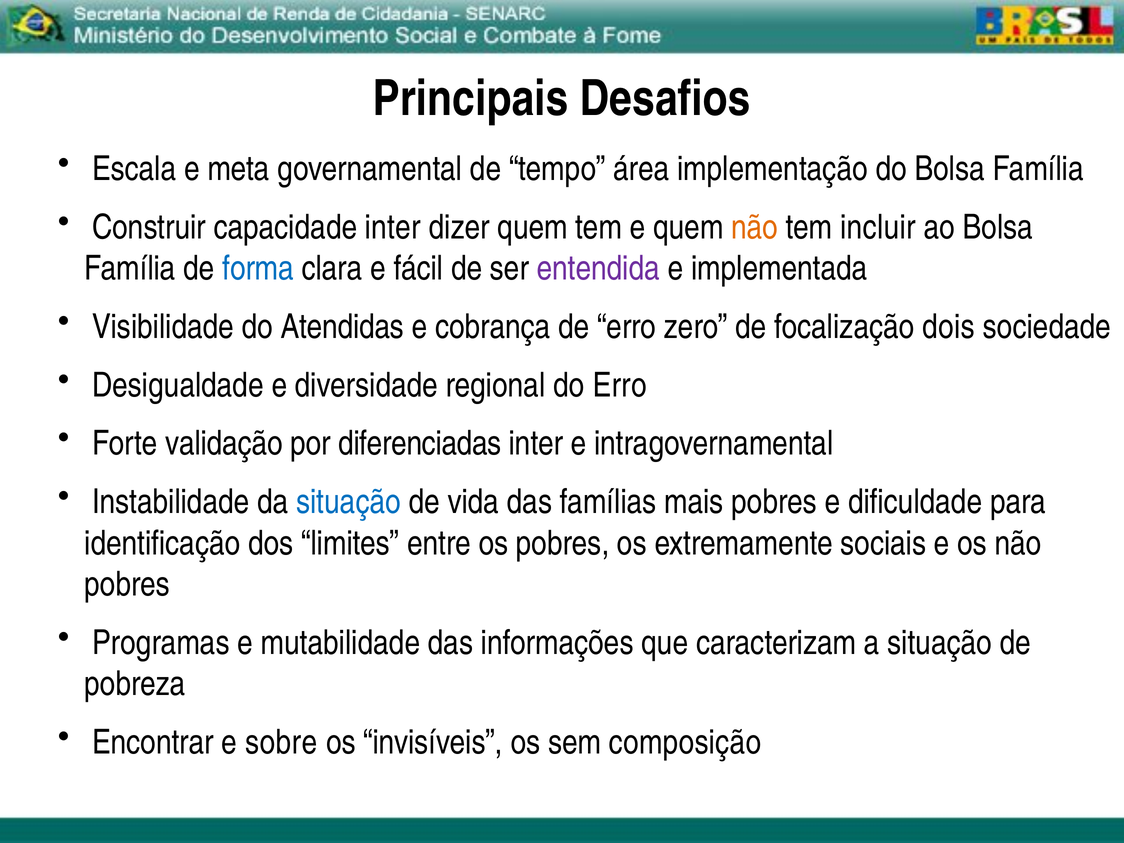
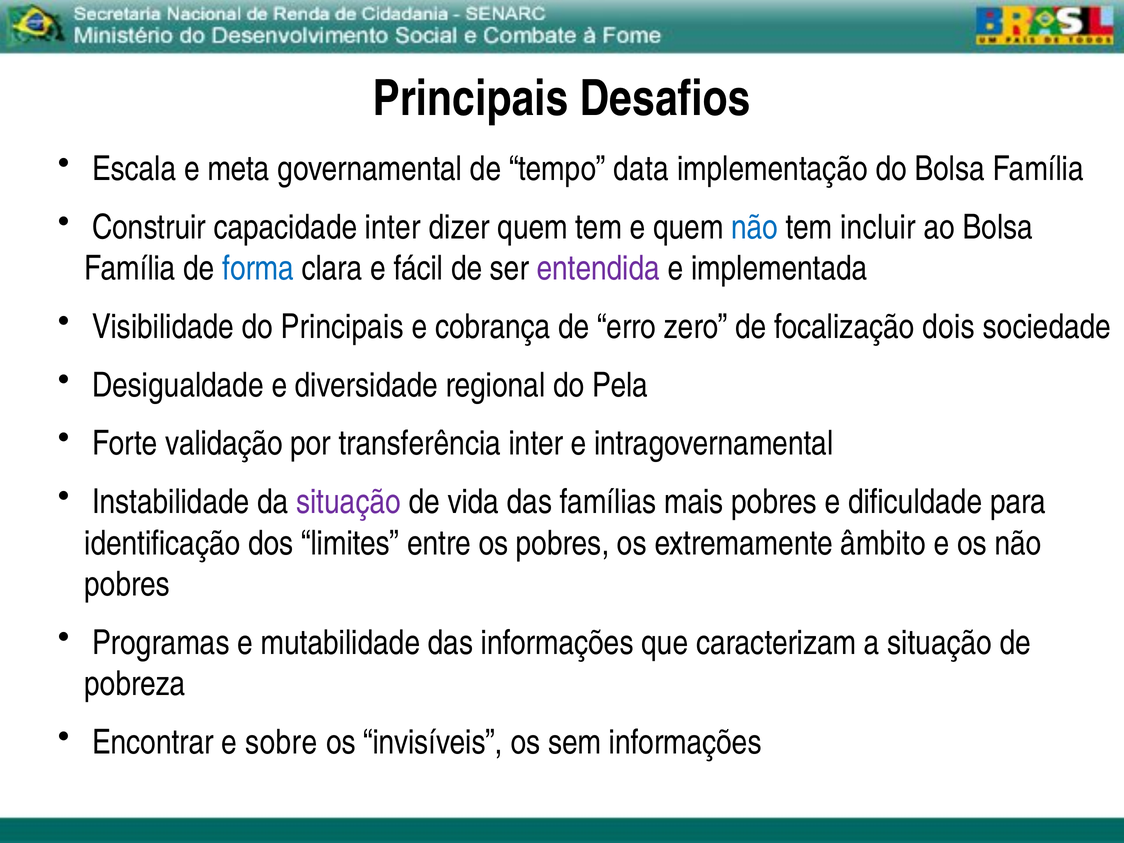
área: área -> data (641, 169)
não colour: orange -> blue (755, 227)
do Atendidas: Atendidas -> Principais (342, 327)
do Erro: Erro -> Pela (620, 385)
diferenciadas: diferenciadas -> transferência (420, 444)
situação colour: blue -> purple (349, 502)
sociais: sociais -> âmbito (883, 543)
sem composição: composição -> informações (685, 742)
